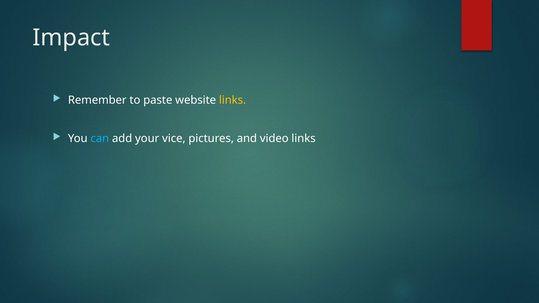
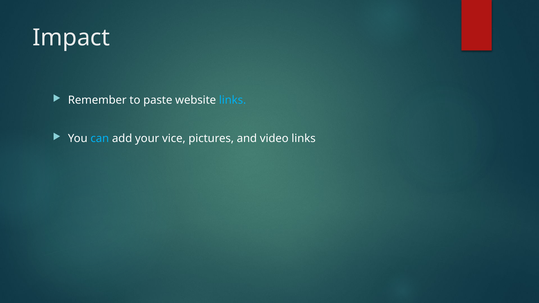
links colour: yellow -> light blue (233, 100)
